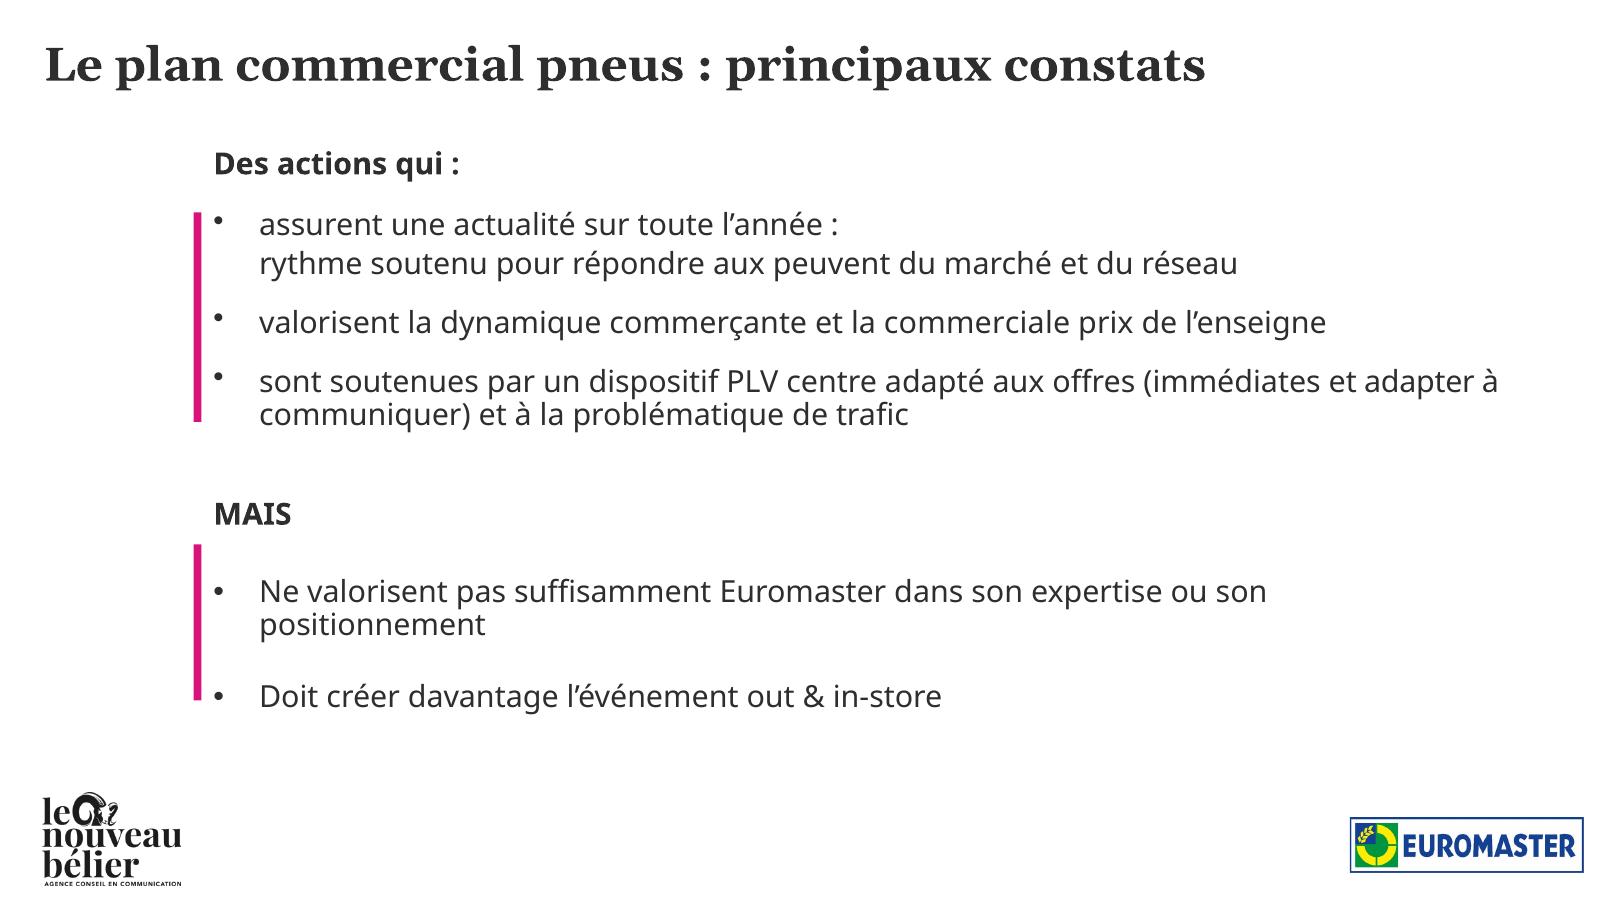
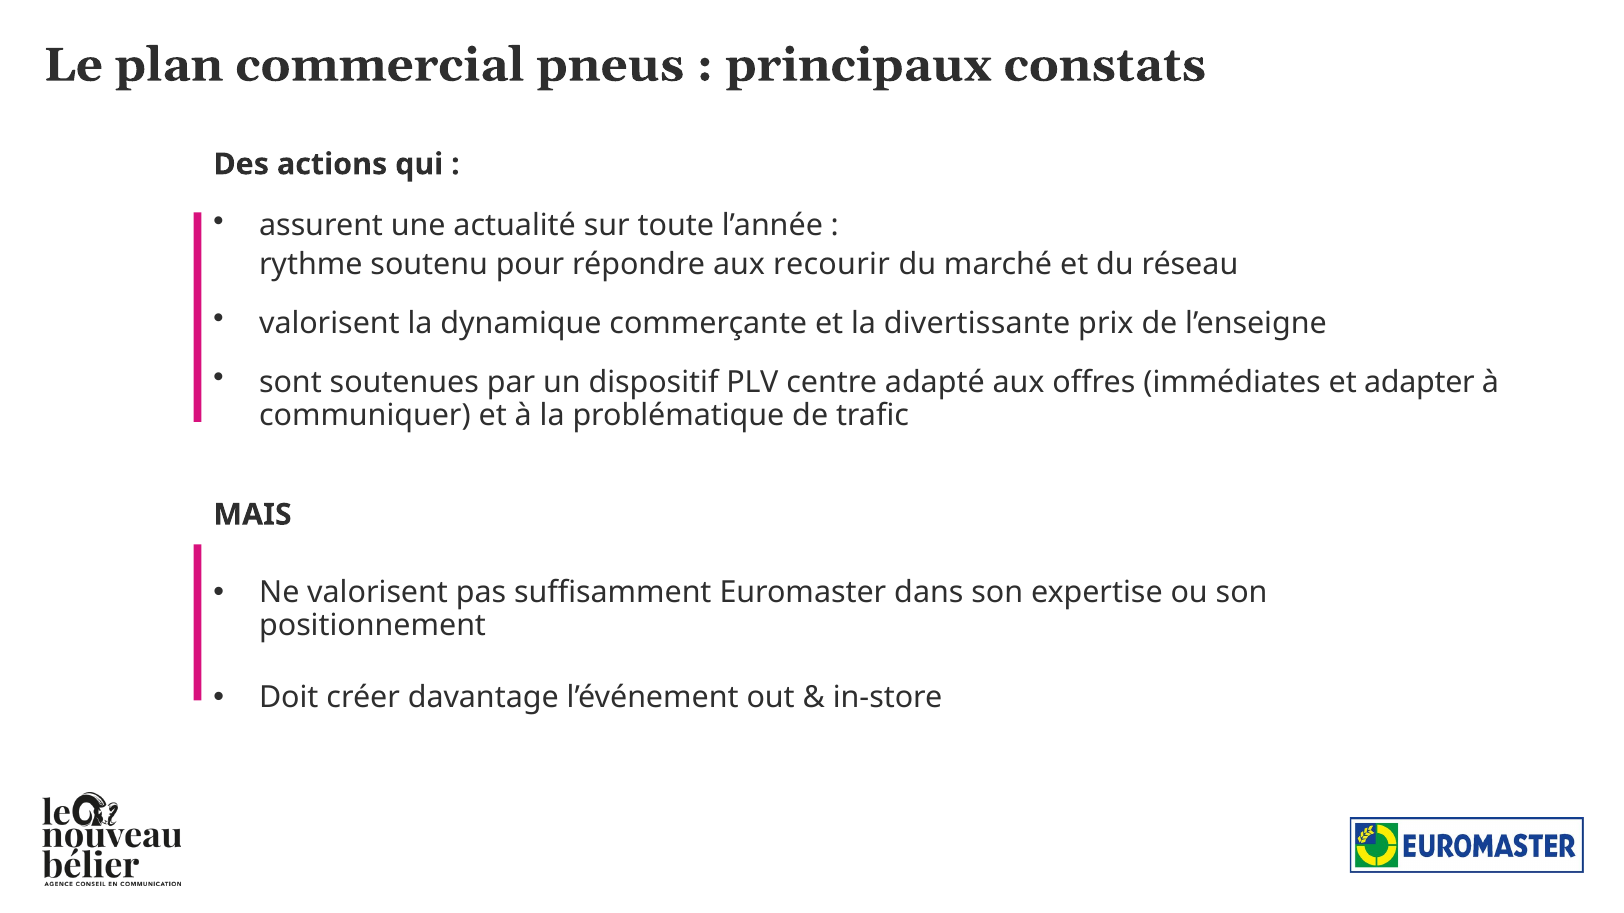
peuvent: peuvent -> recourir (832, 265)
commerciale: commerciale -> divertissante (977, 324)
